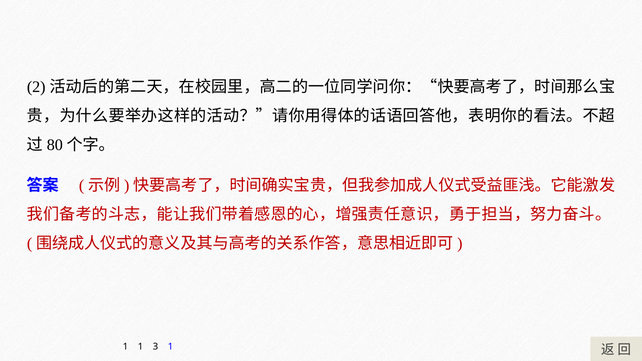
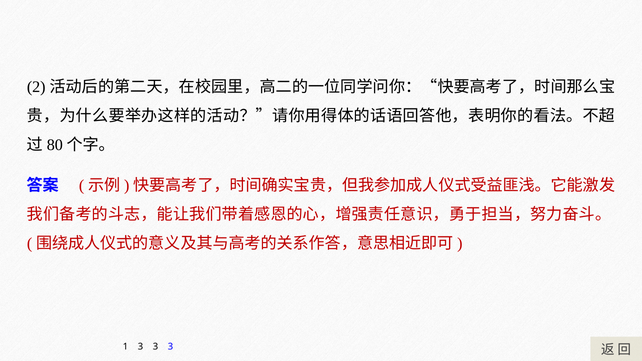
1 1: 1 -> 3 (140, 347)
1: 1 -> 3 (170, 347)
